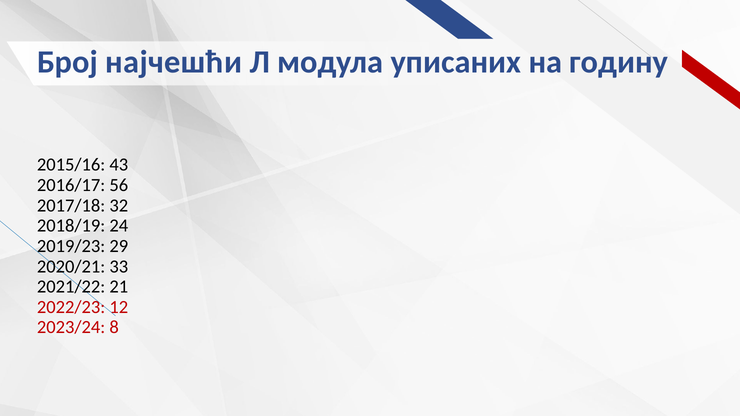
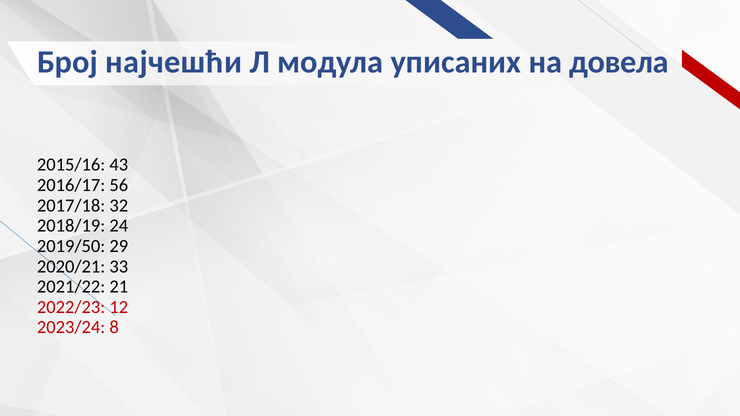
годину: годину -> довела (619, 62)
2019/23: 2019/23 -> 2019/50 (71, 246)
